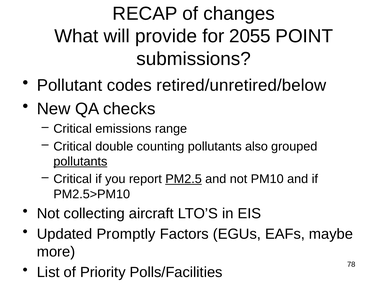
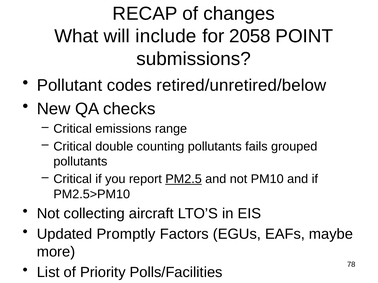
provide: provide -> include (166, 36)
2055: 2055 -> 2058 (250, 36)
also: also -> fails (256, 147)
pollutants underline: present -> none (80, 162)
